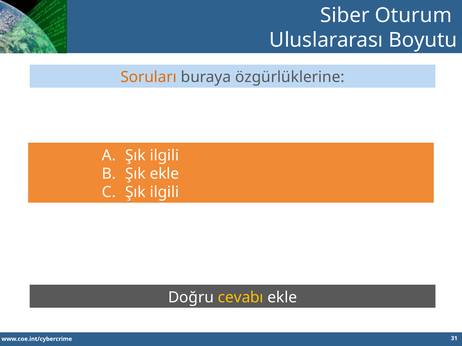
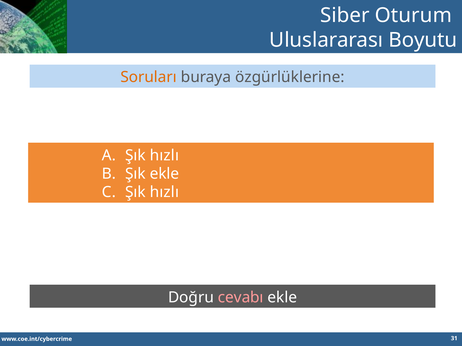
ilgili: ilgili -> hızlı (164, 156)
ilgili: ilgili -> hızlı (164, 192)
cevabı colour: yellow -> pink (241, 298)
